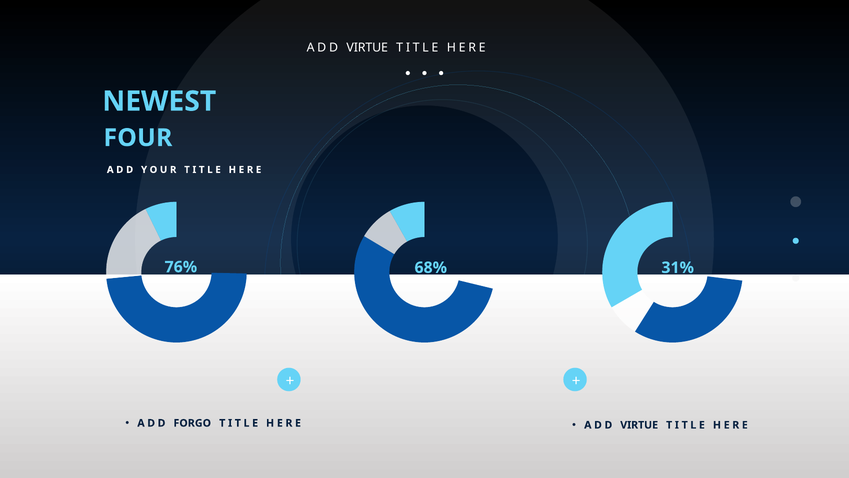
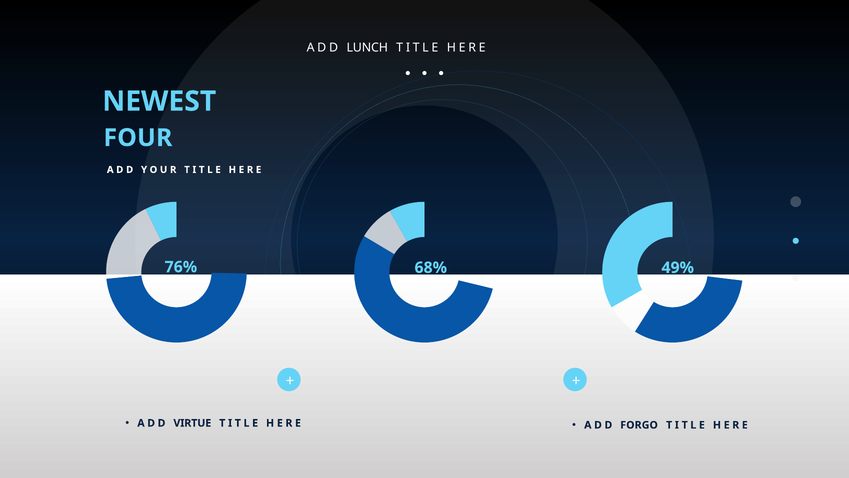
VIRTUE: VIRTUE -> LUNCH (367, 47)
31%: 31% -> 49% (678, 267)
FORGO: FORGO -> VIRTUE (192, 423)
VIRTUE: VIRTUE -> FORGO (639, 425)
